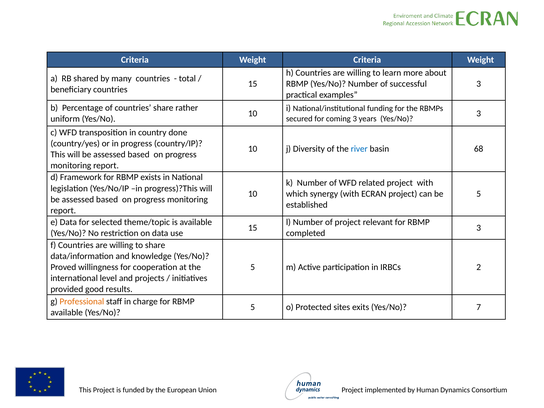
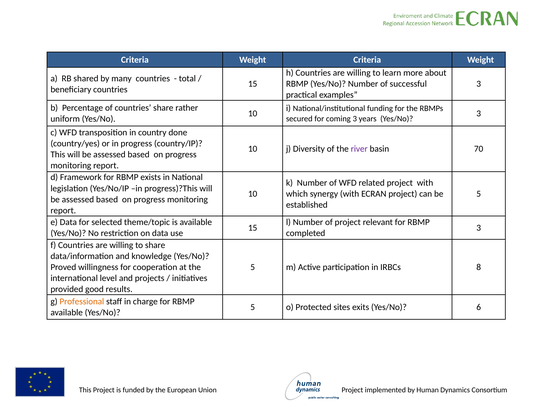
river colour: blue -> purple (359, 149)
68: 68 -> 70 (479, 149)
2: 2 -> 8 (479, 267)
7: 7 -> 6 (479, 307)
